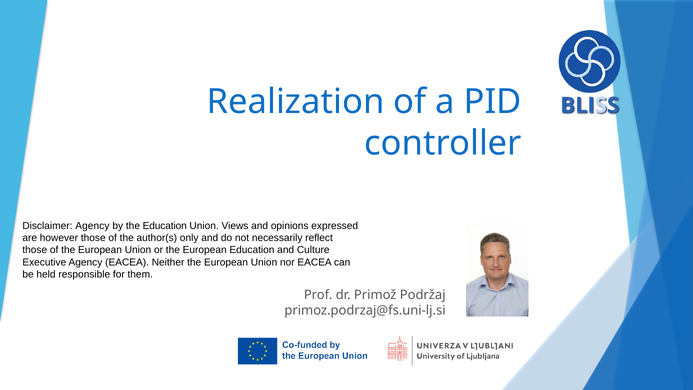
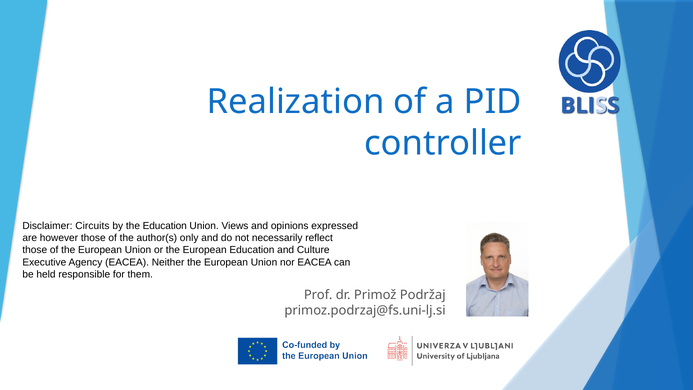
Disclaimer Agency: Agency -> Circuits (92, 226)
